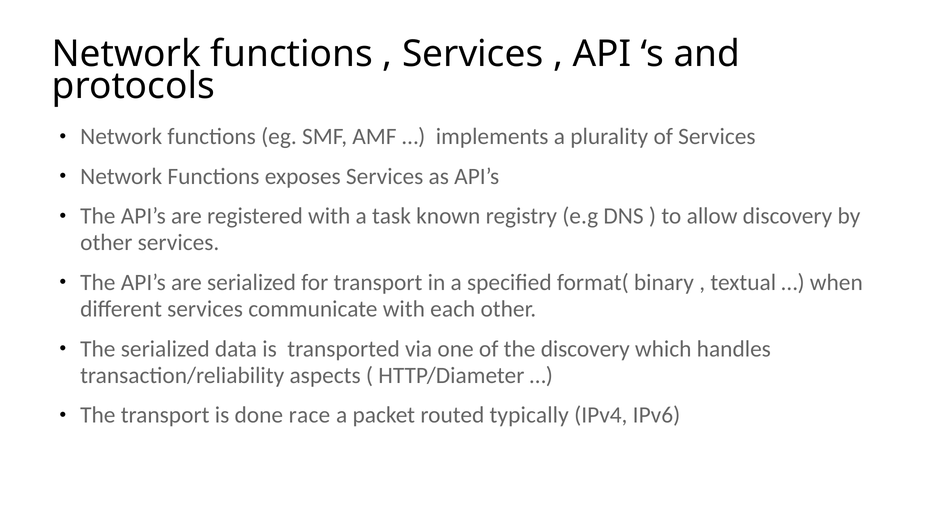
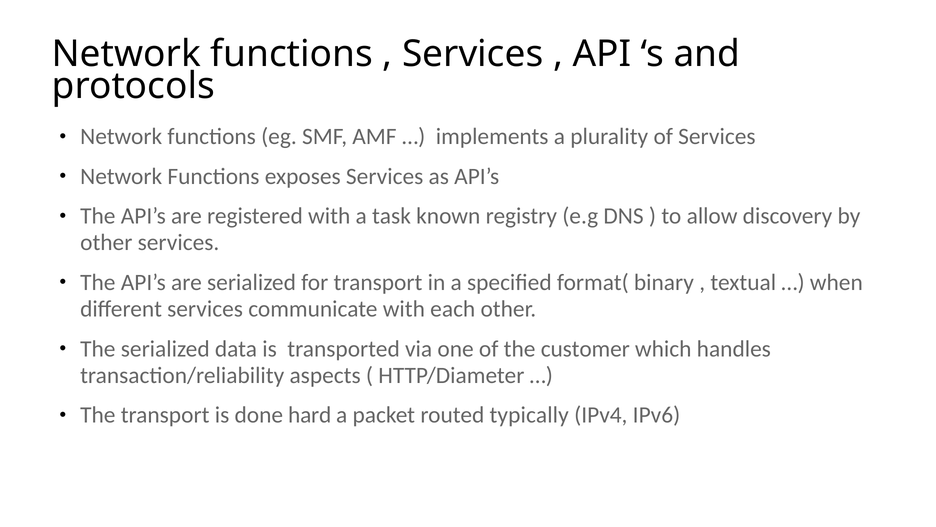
the discovery: discovery -> customer (585, 348)
race: race -> hard (310, 415)
